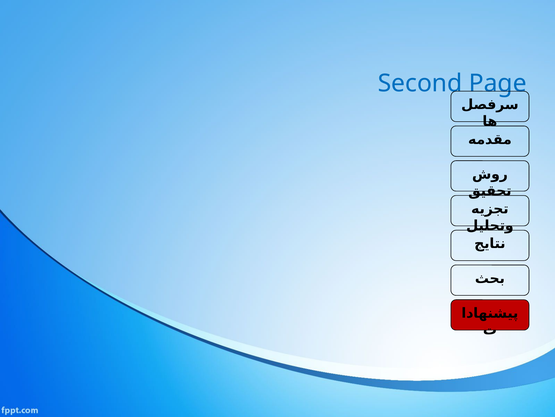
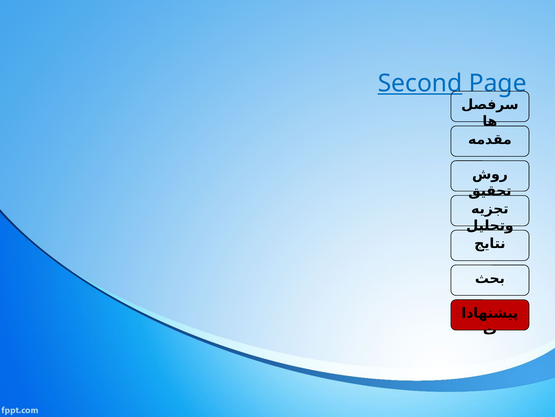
Second underline: none -> present (420, 83)
